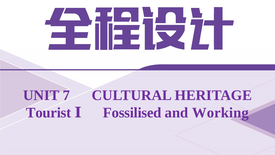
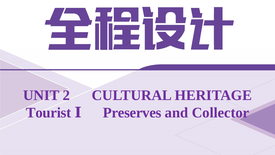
7: 7 -> 2 (66, 95)
Fossilised: Fossilised -> Preserves (132, 112)
Working: Working -> Collector (221, 112)
